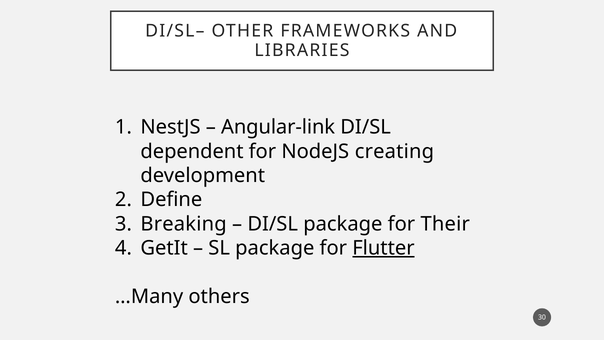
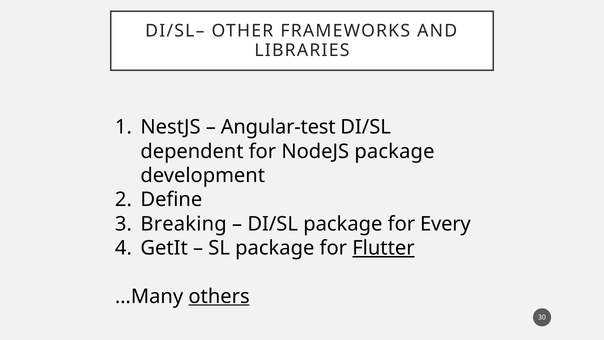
Angular-link: Angular-link -> Angular-test (278, 127)
NodeJS creating: creating -> package (394, 151)
Their: Their -> Every (445, 224)
others underline: none -> present (219, 296)
